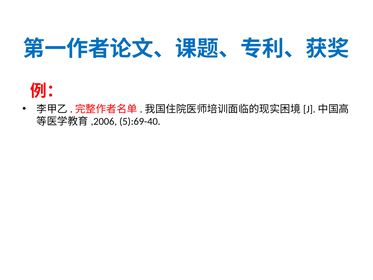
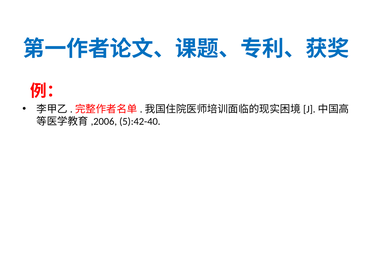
5):69-40: 5):69-40 -> 5):42-40 (140, 121)
